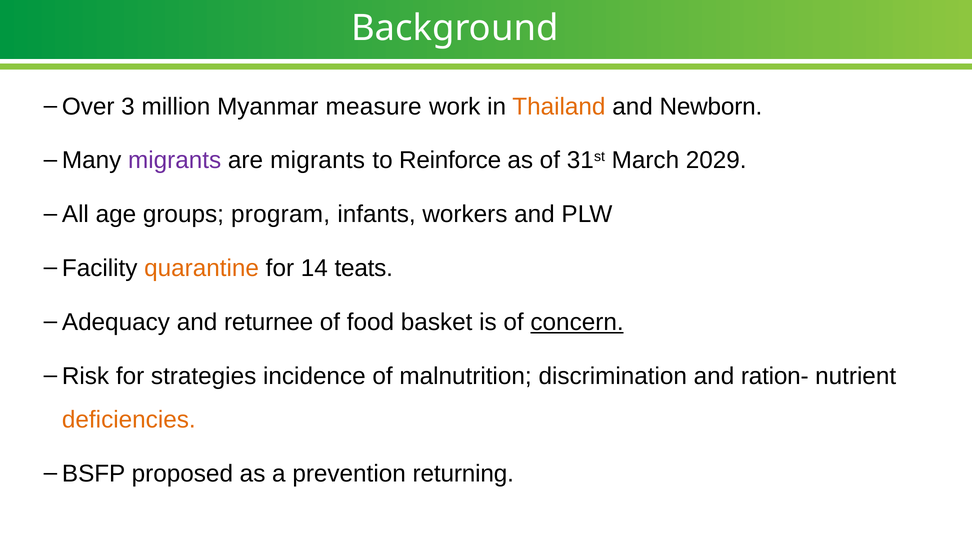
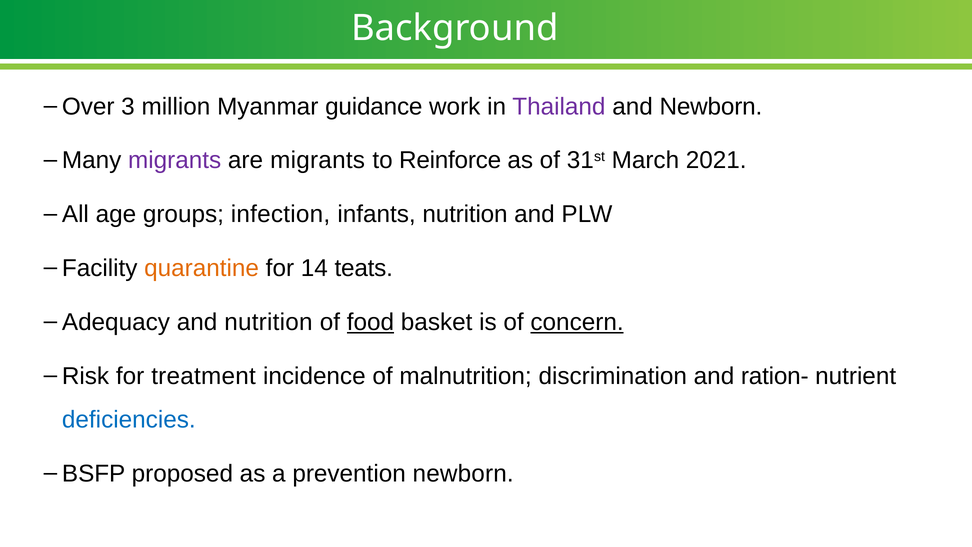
measure: measure -> guidance (374, 106)
Thailand colour: orange -> purple (559, 106)
2029: 2029 -> 2021 (716, 160)
program: program -> infection (281, 214)
infants workers: workers -> nutrition (465, 214)
and returnee: returnee -> nutrition (268, 322)
food underline: none -> present (370, 322)
strategies: strategies -> treatment (204, 376)
deficiencies colour: orange -> blue (129, 420)
prevention returning: returning -> newborn (463, 473)
